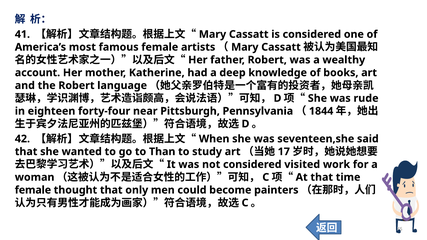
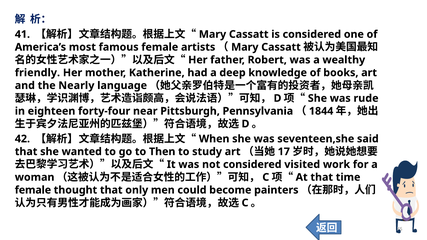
account: account -> friendly (37, 73)
the Robert: Robert -> Nearly (76, 86)
Than: Than -> Then (162, 152)
